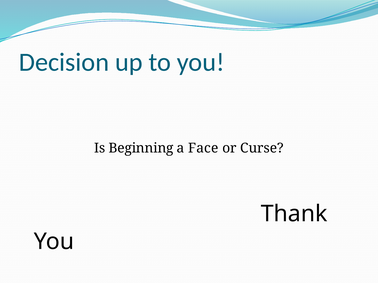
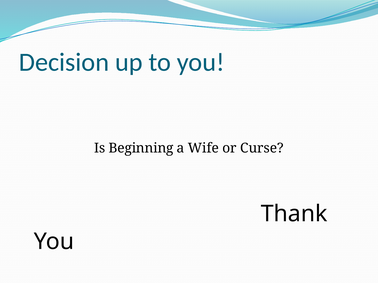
Face: Face -> Wife (203, 148)
